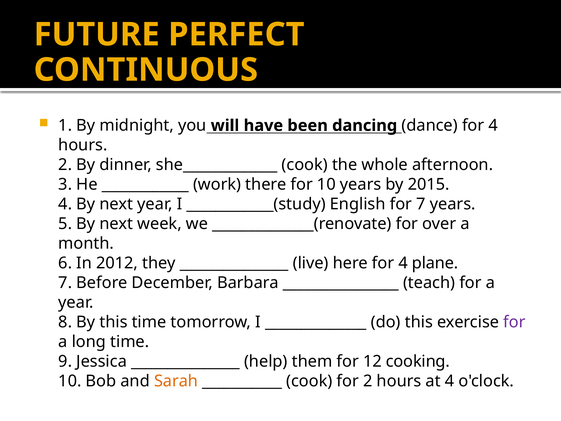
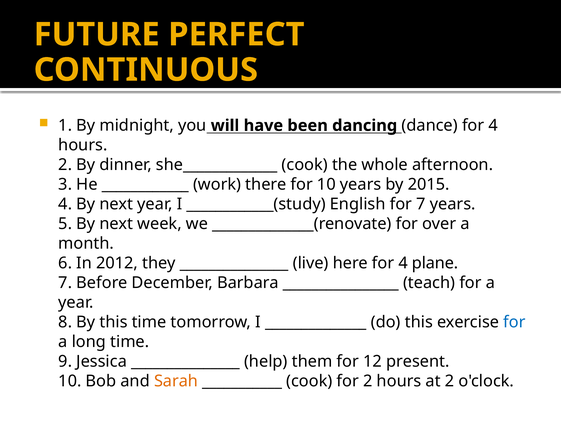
for colour: purple -> blue (514, 322)
cooking: cooking -> present (418, 361)
at 4: 4 -> 2 (450, 381)
